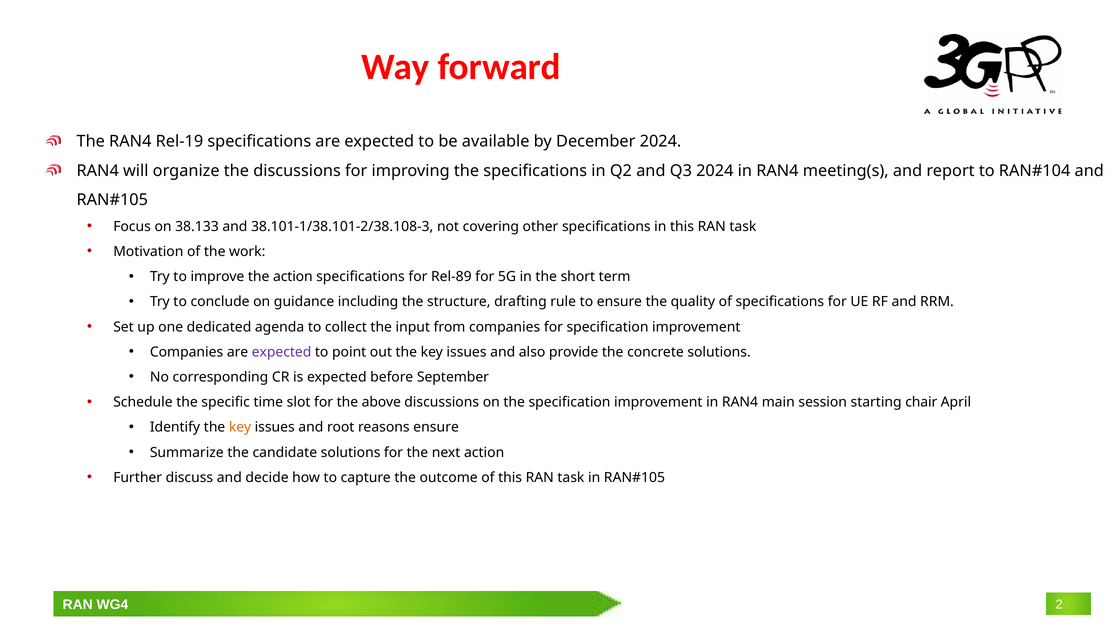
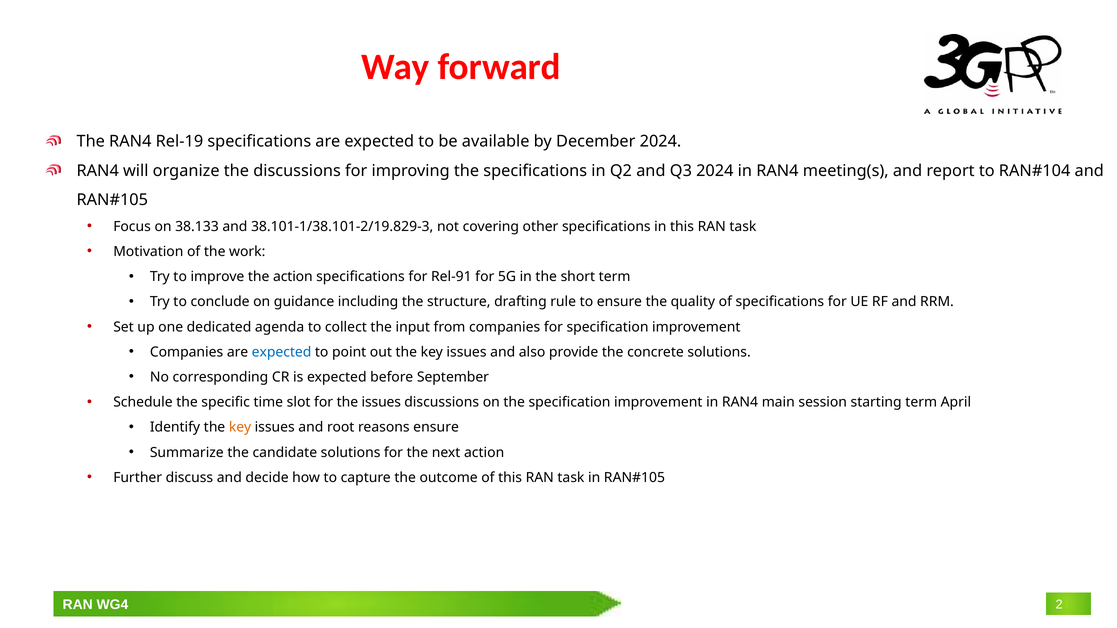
38.101-1/38.101-2/38.108-3: 38.101-1/38.101-2/38.108-3 -> 38.101-1/38.101-2/19.829-3 (342, 227)
Rel-89: Rel-89 -> Rel-91 (451, 277)
expected colour: purple -> blue (282, 352)
the above: above -> issues (381, 402)
starting chair: chair -> term (921, 402)
